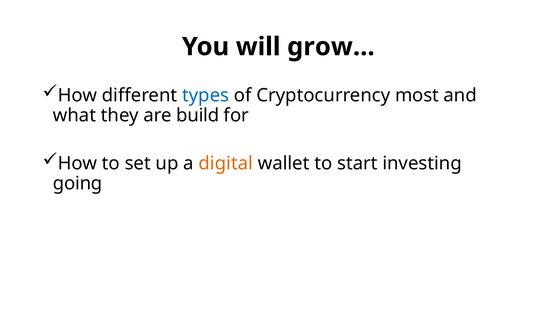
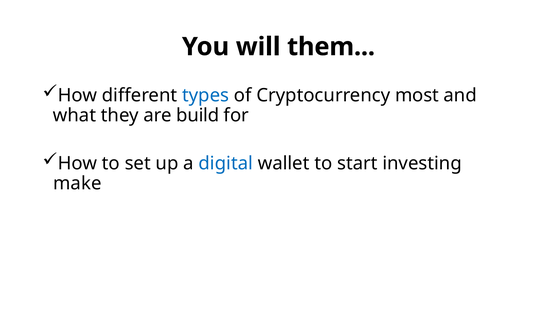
grow: grow -> them (331, 47)
digital colour: orange -> blue (226, 164)
going: going -> make (77, 184)
